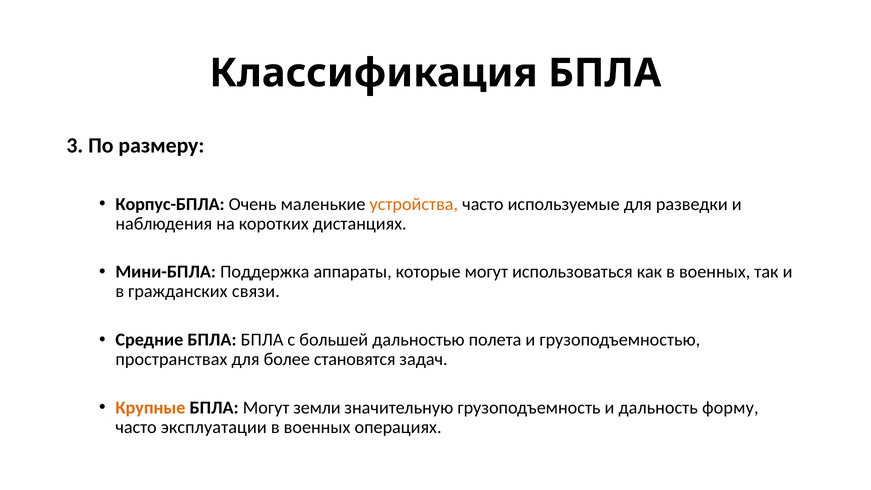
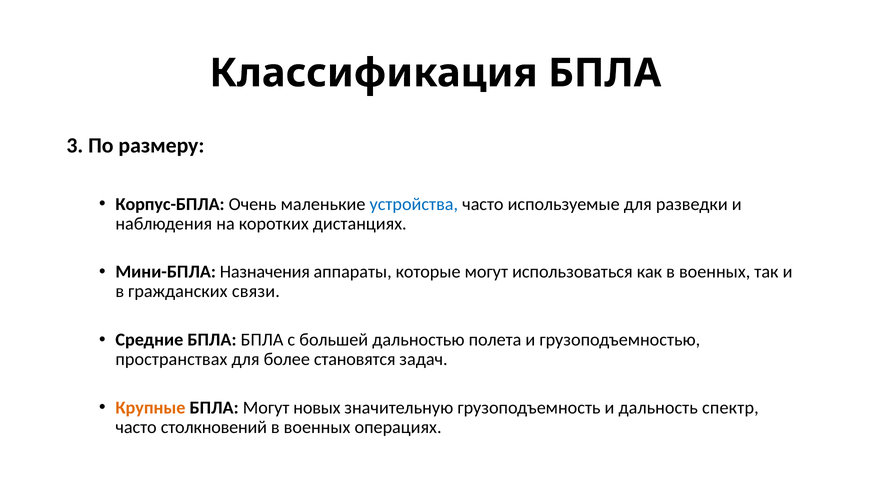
устройства colour: orange -> blue (414, 204)
Поддержка: Поддержка -> Назначения (265, 272)
земли: земли -> новых (317, 408)
форму: форму -> спектр (730, 408)
эксплуатации: эксплуатации -> столкновений (214, 427)
